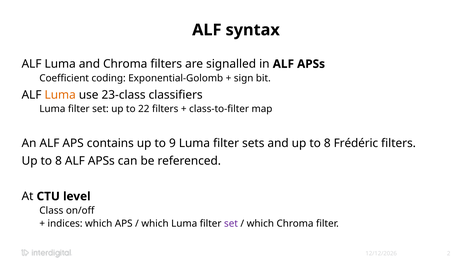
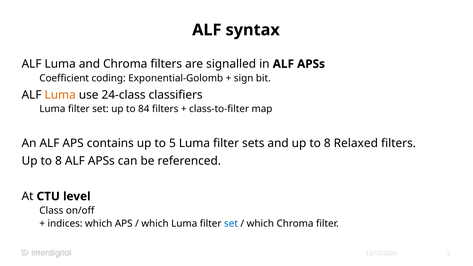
23-class: 23-class -> 24-class (124, 95)
22: 22 -> 84 (144, 109)
9: 9 -> 5 (172, 143)
Frédéric: Frédéric -> Relaxed (356, 143)
set colour: purple -> blue (231, 224)
